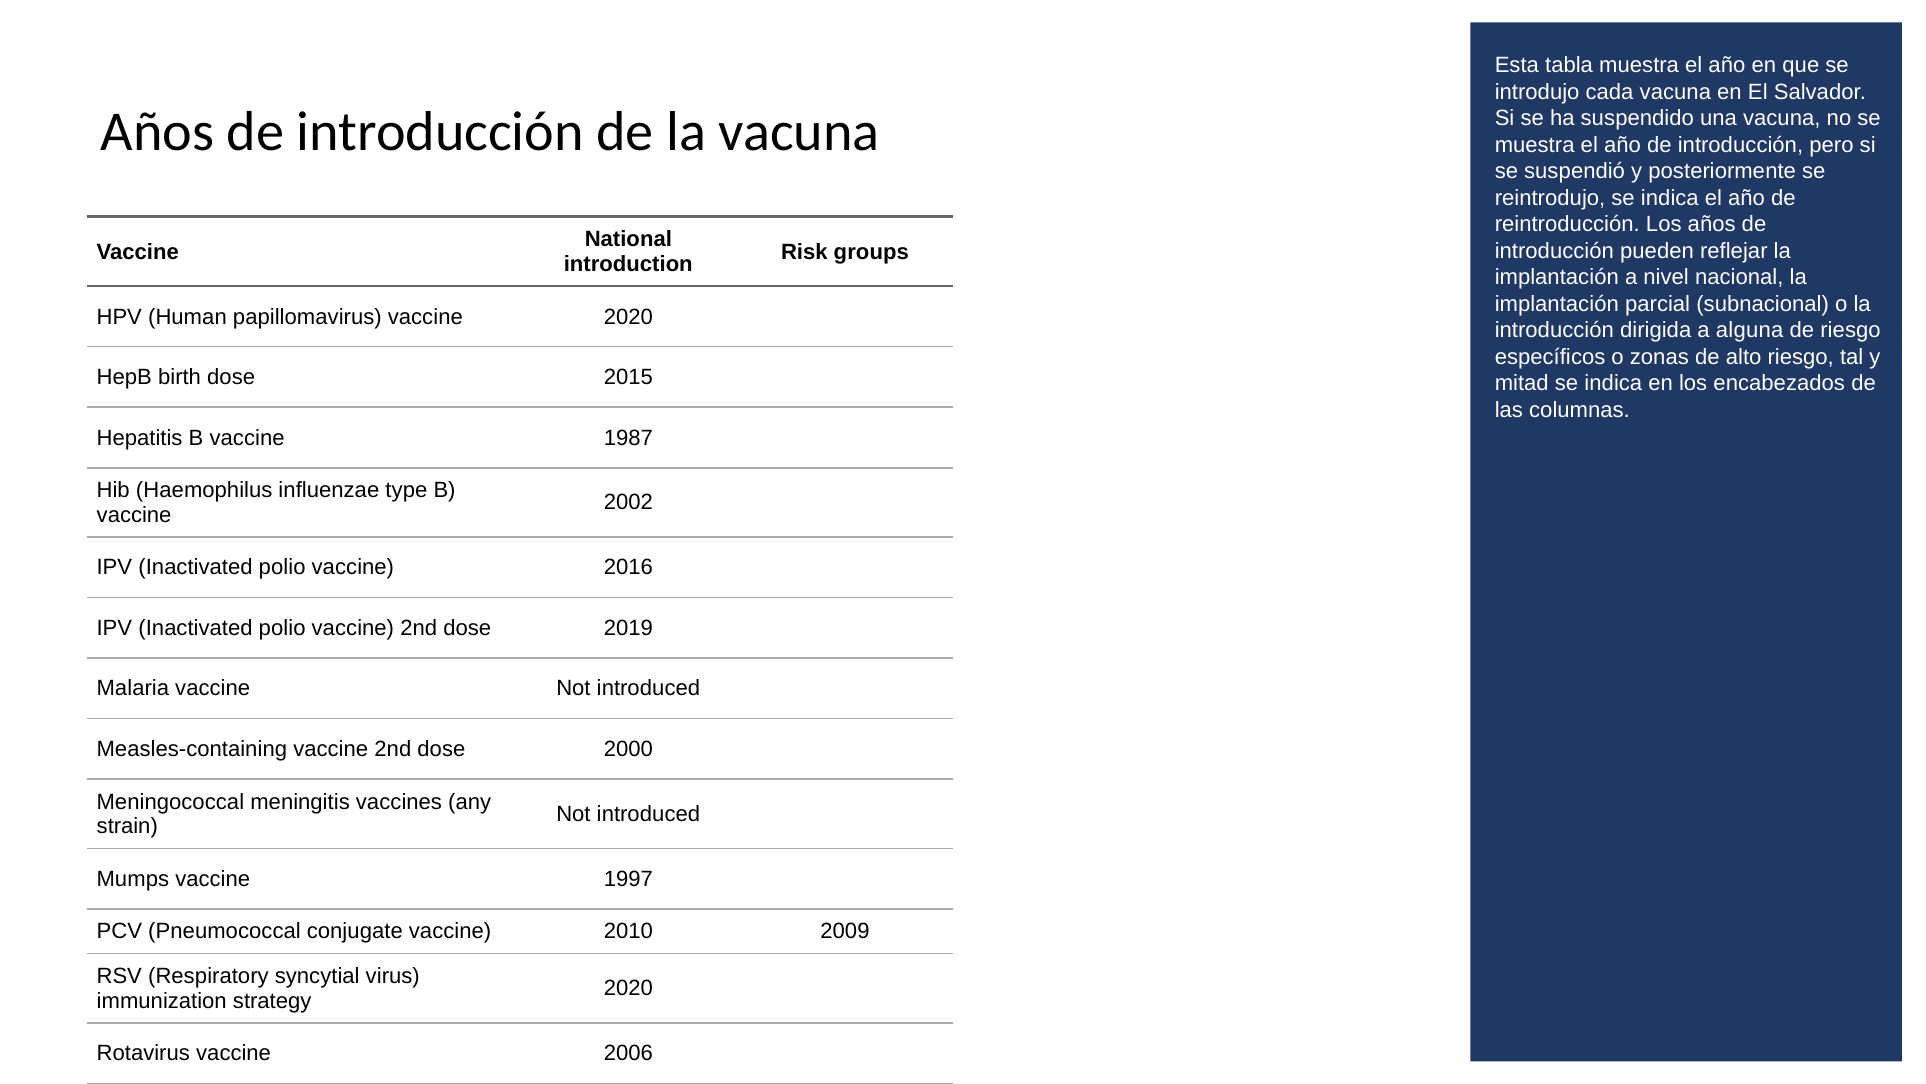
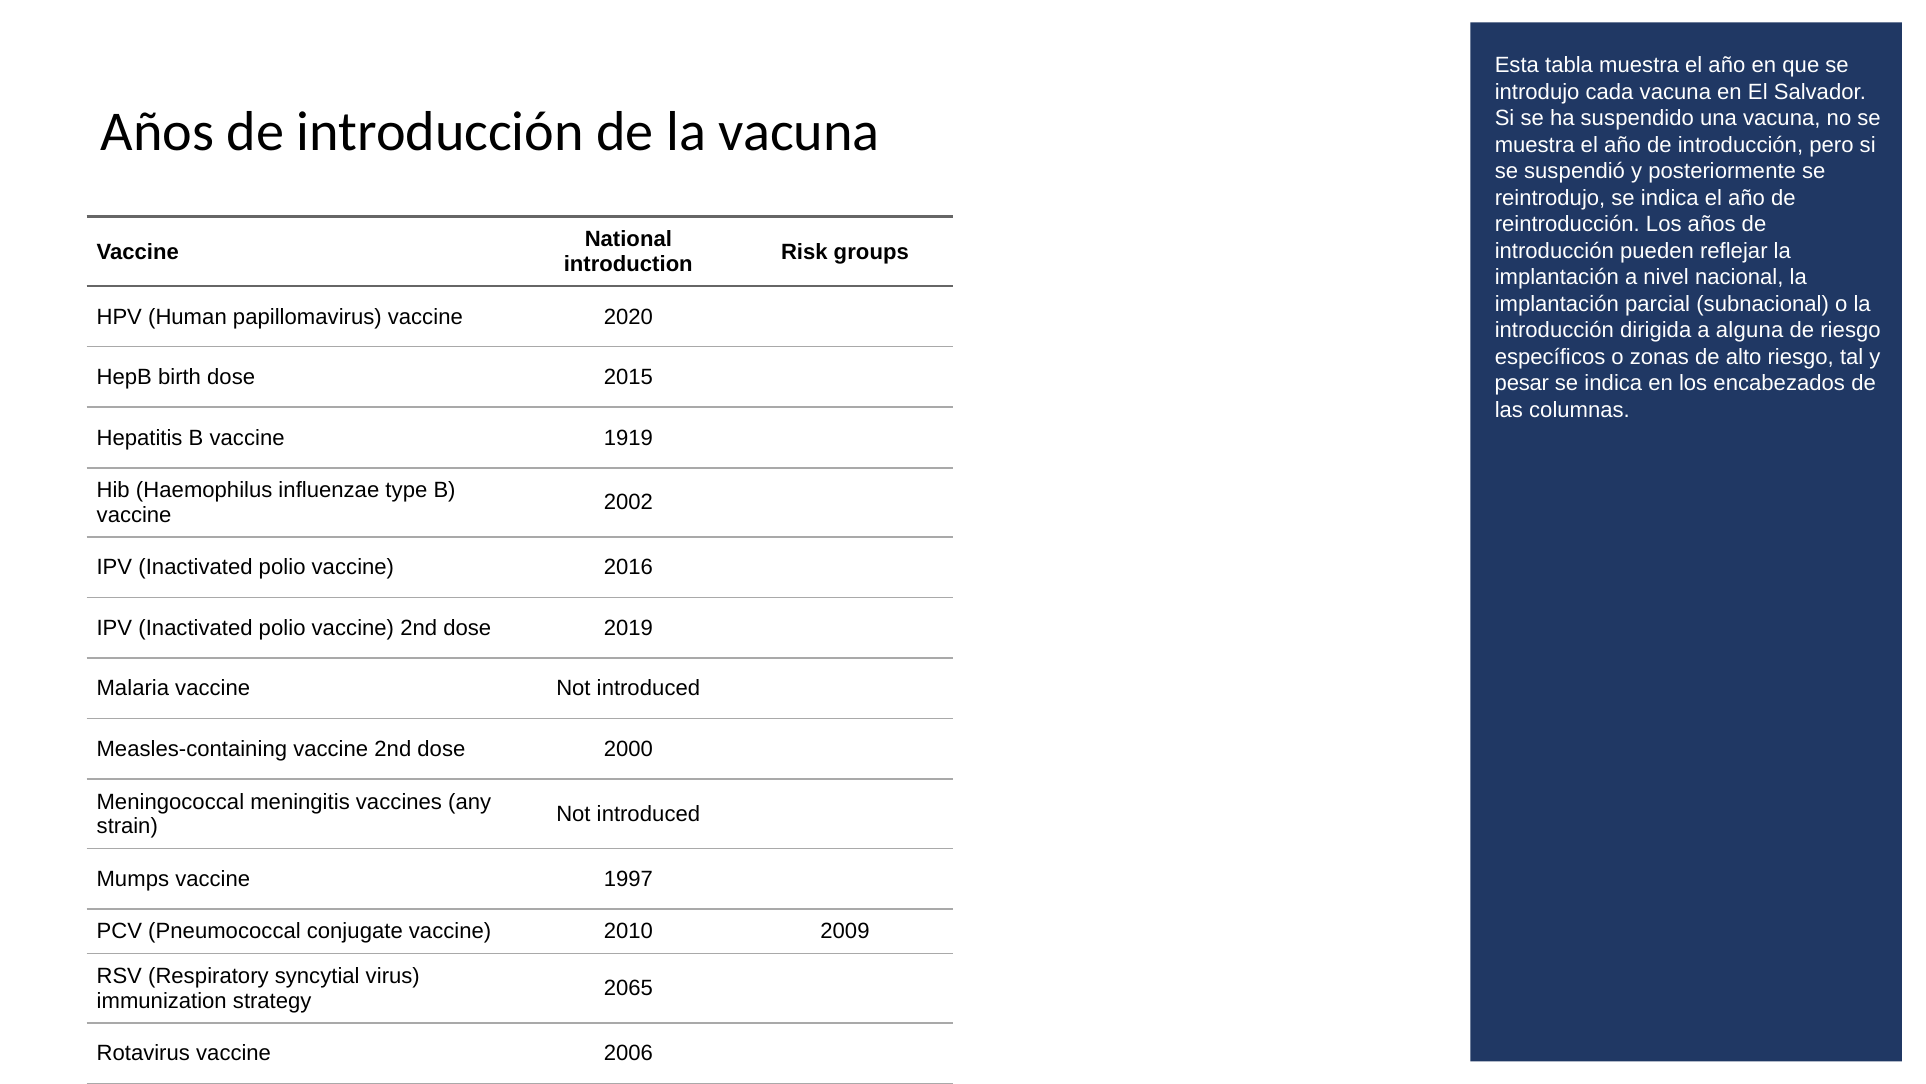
mitad: mitad -> pesar (1522, 383)
1987: 1987 -> 1919 (628, 438)
2020: 2020 -> 2065 (628, 988)
